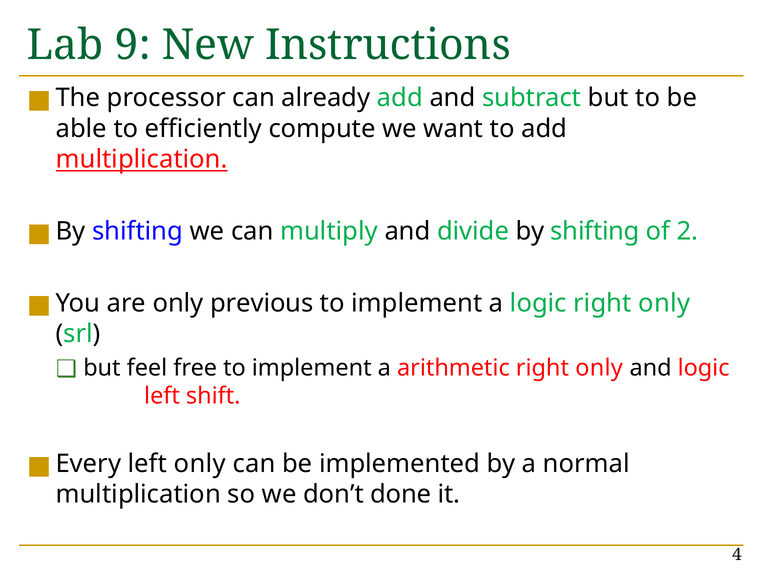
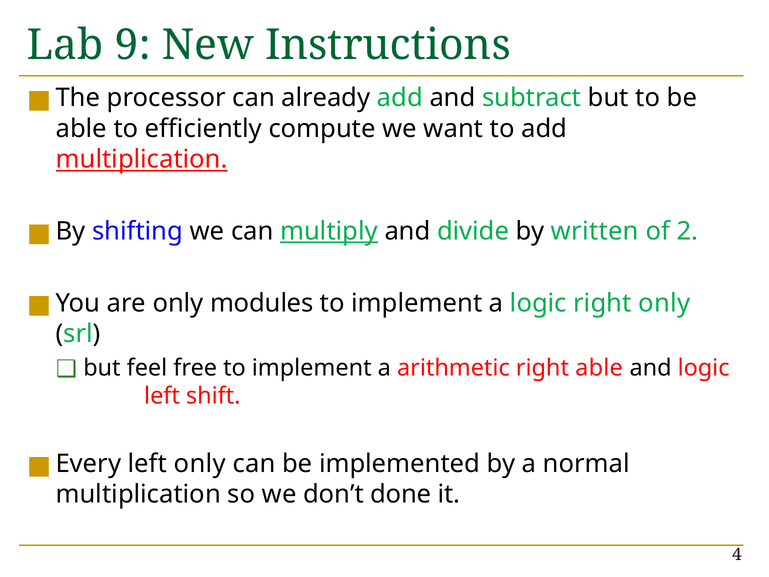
multiply underline: none -> present (329, 231)
divide by shifting: shifting -> written (595, 231)
previous: previous -> modules (262, 303)
arithmetic right only: only -> able (599, 368)
